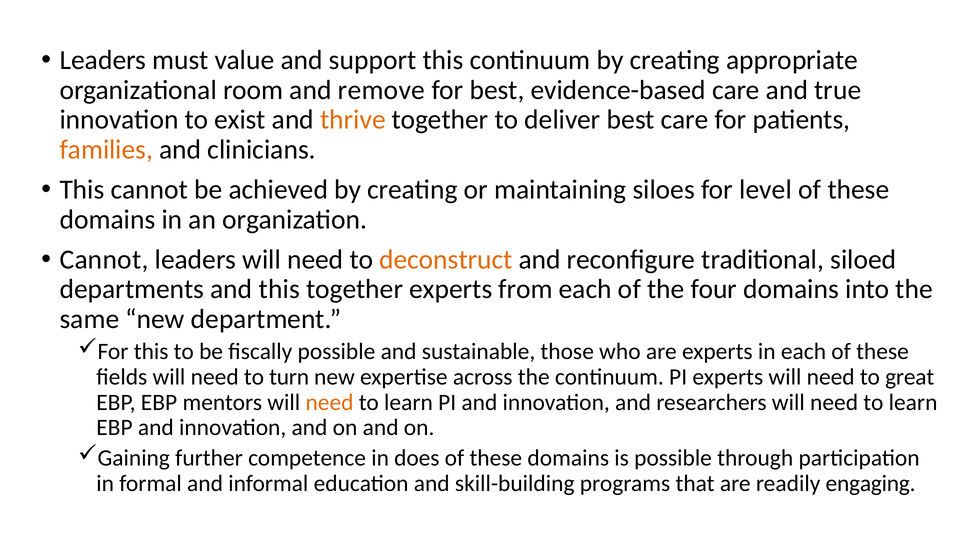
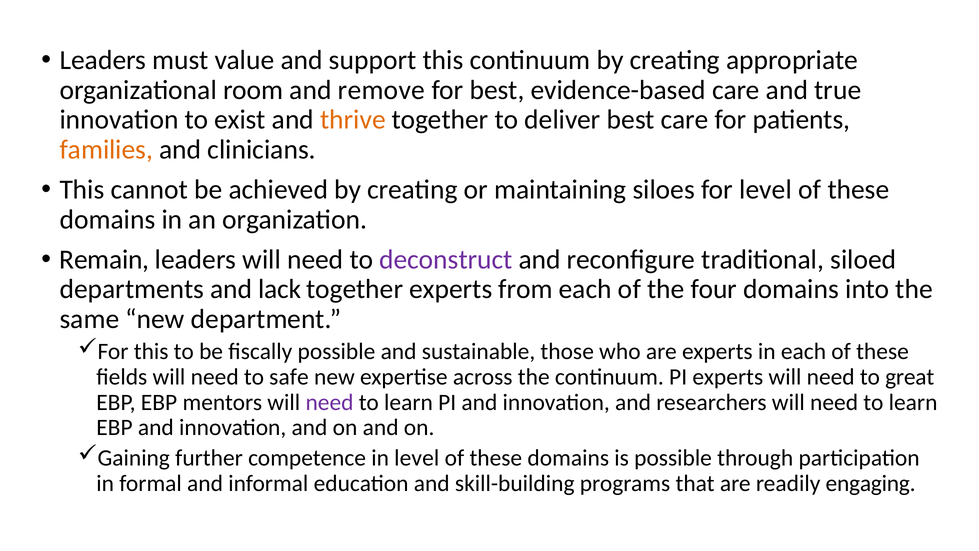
Cannot: Cannot -> Remain (104, 259)
deconstruct colour: orange -> purple (446, 259)
and this: this -> lack (280, 289)
turn: turn -> safe (289, 377)
need colour: orange -> purple (329, 402)
in does: does -> level (417, 458)
